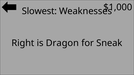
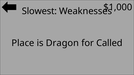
Right: Right -> Place (23, 43)
Sneak: Sneak -> Called (109, 43)
